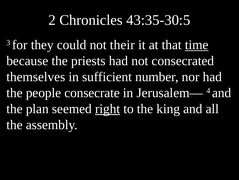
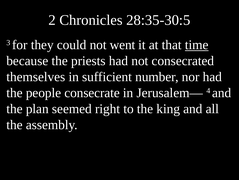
43:35-30:5: 43:35-30:5 -> 28:35-30:5 (158, 20)
their: their -> went (123, 45)
right underline: present -> none (108, 108)
